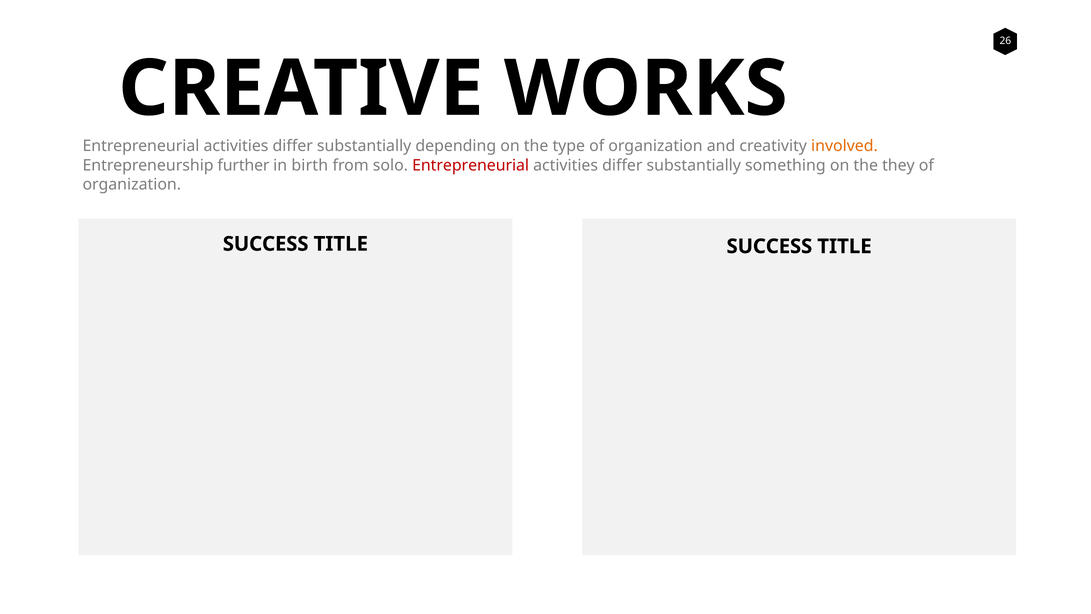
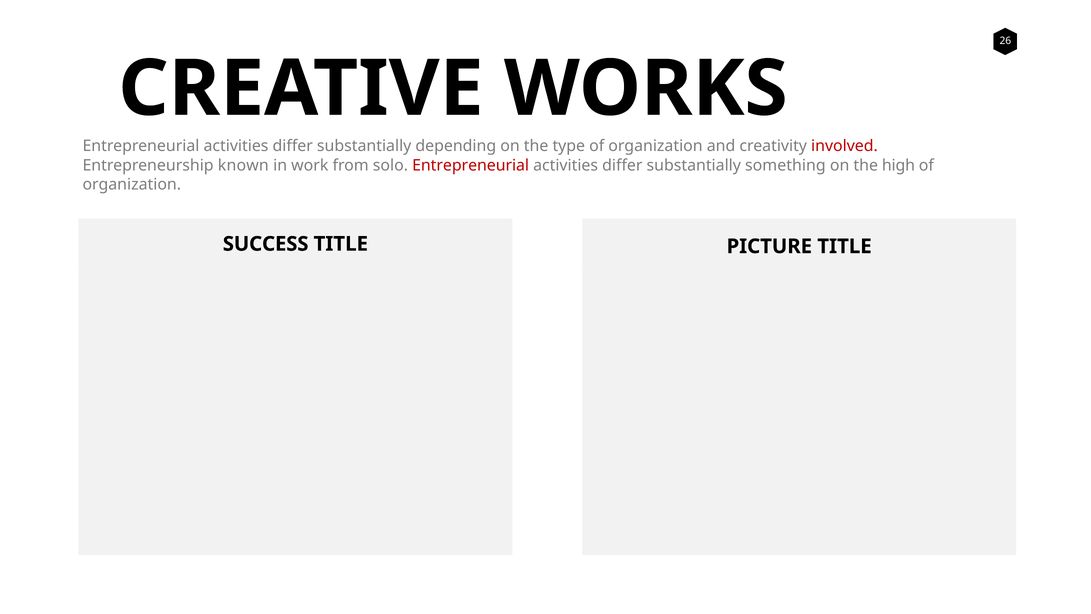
involved colour: orange -> red (844, 146)
further: further -> known (243, 165)
birth: birth -> work (310, 165)
they: they -> high (898, 165)
TITLE SUCCESS: SUCCESS -> PICTURE (769, 246)
